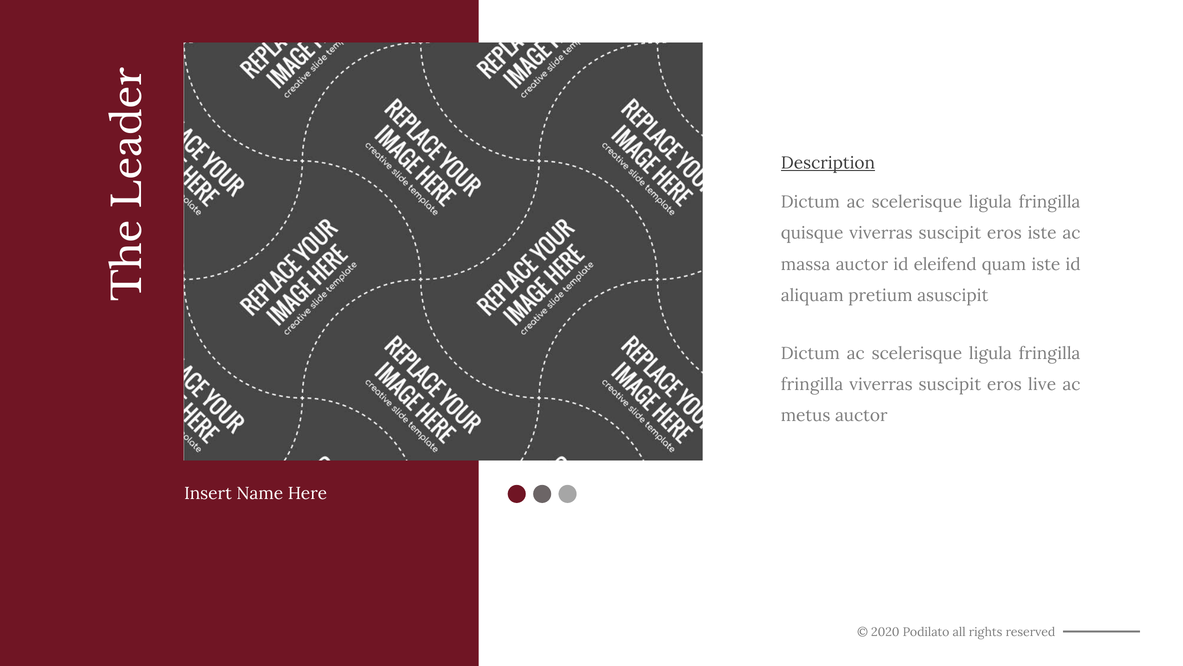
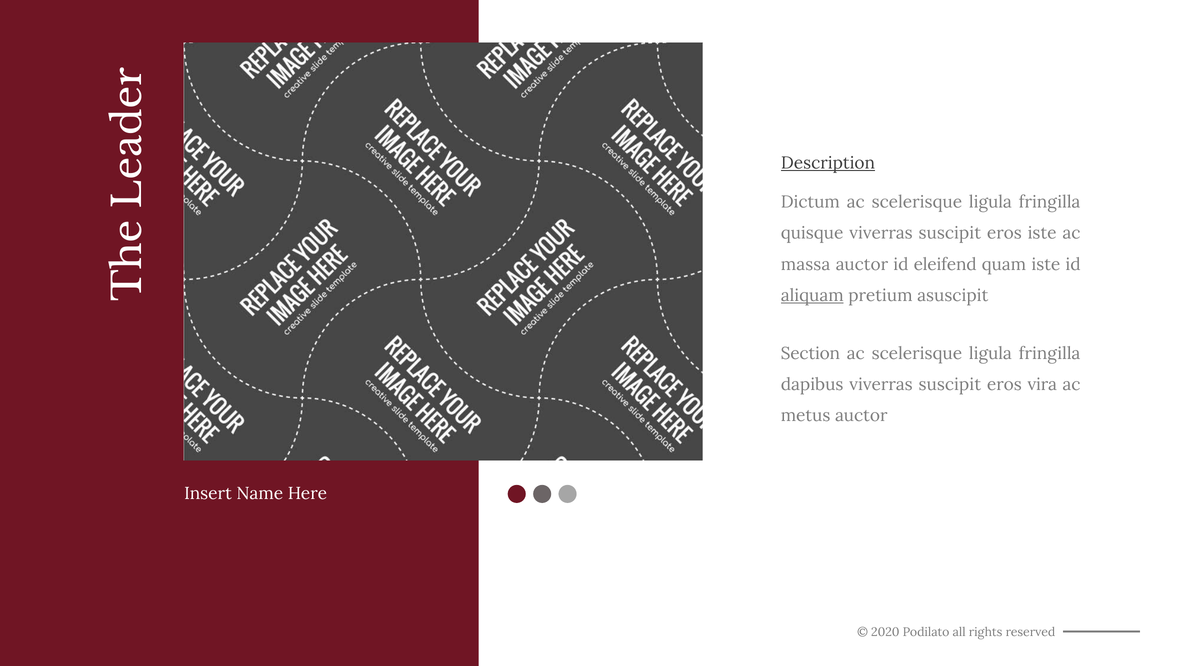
aliquam underline: none -> present (812, 295)
Dictum: Dictum -> Section (810, 353)
fringilla: fringilla -> dapibus (812, 384)
live: live -> vira (1042, 384)
